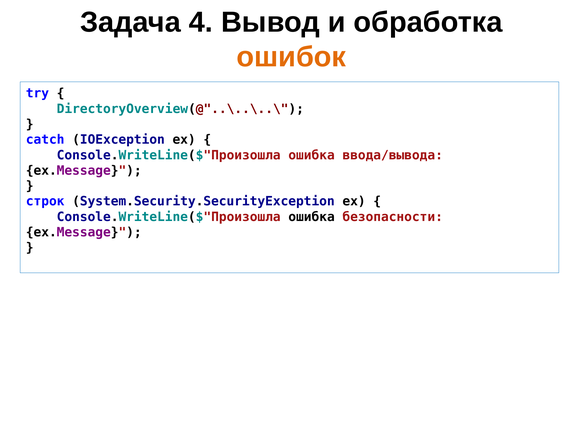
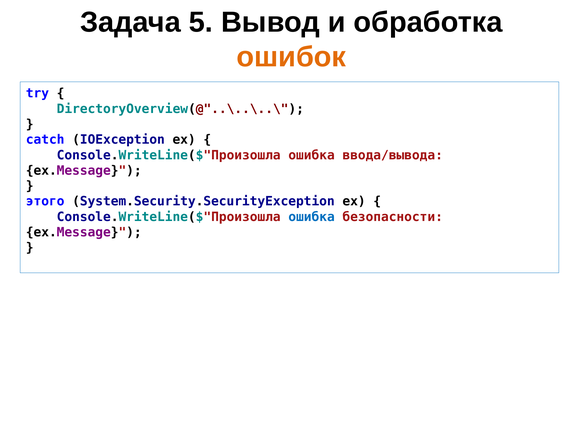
4: 4 -> 5 (201, 22)
строк: строк -> этого (45, 201)
ошибка colour: black -> blue (312, 217)
